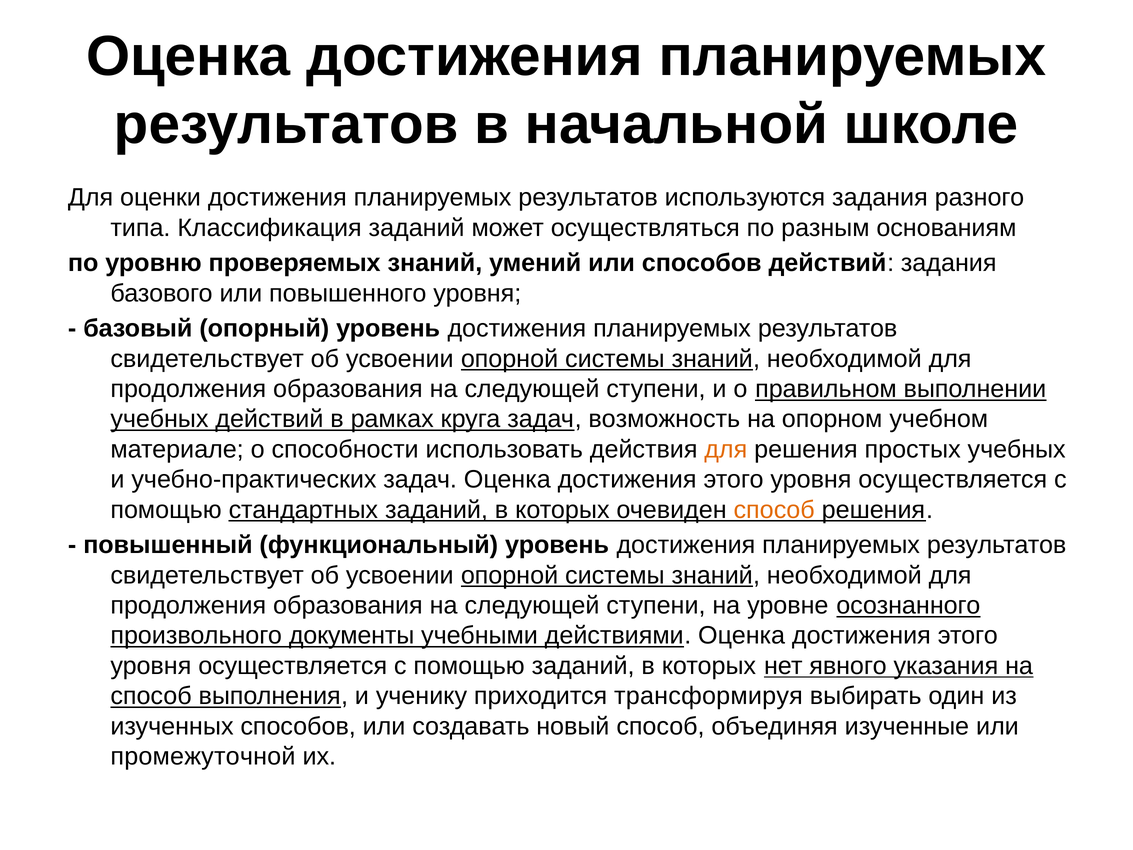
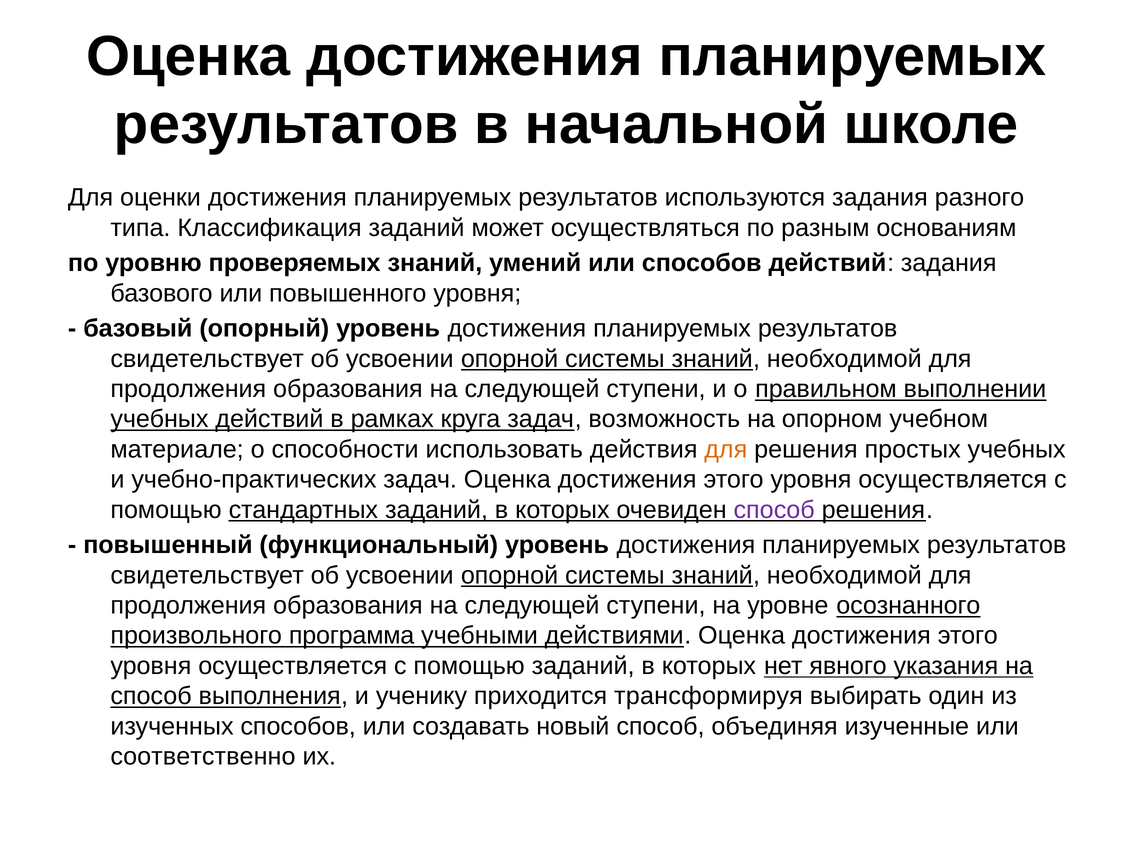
способ colour: orange -> purple (774, 510)
документы: документы -> программа (352, 635)
промежуточной: промежуточной -> соответственно (203, 756)
